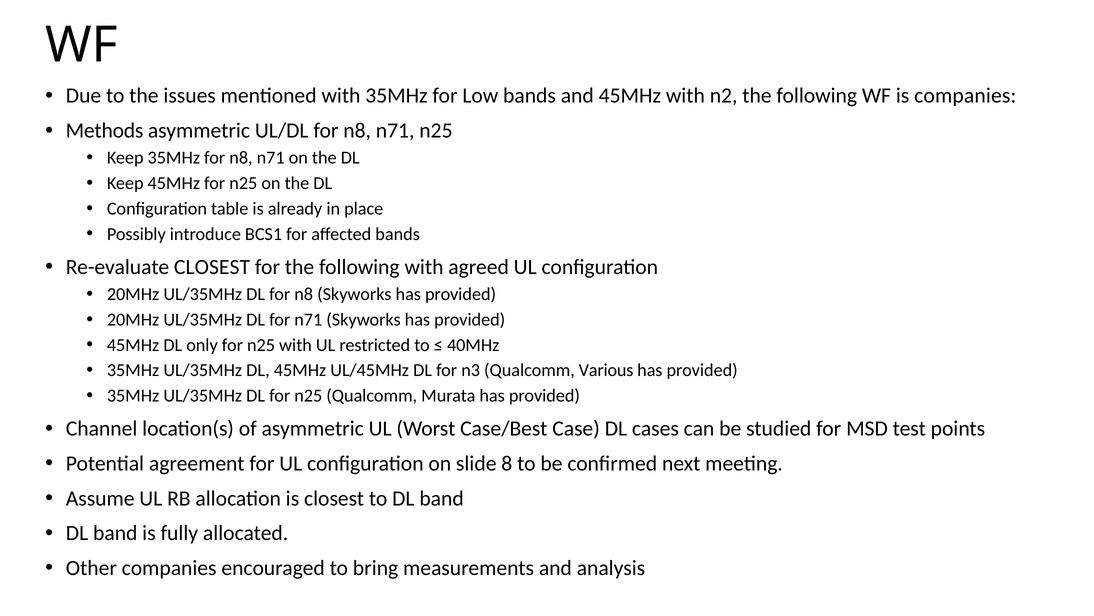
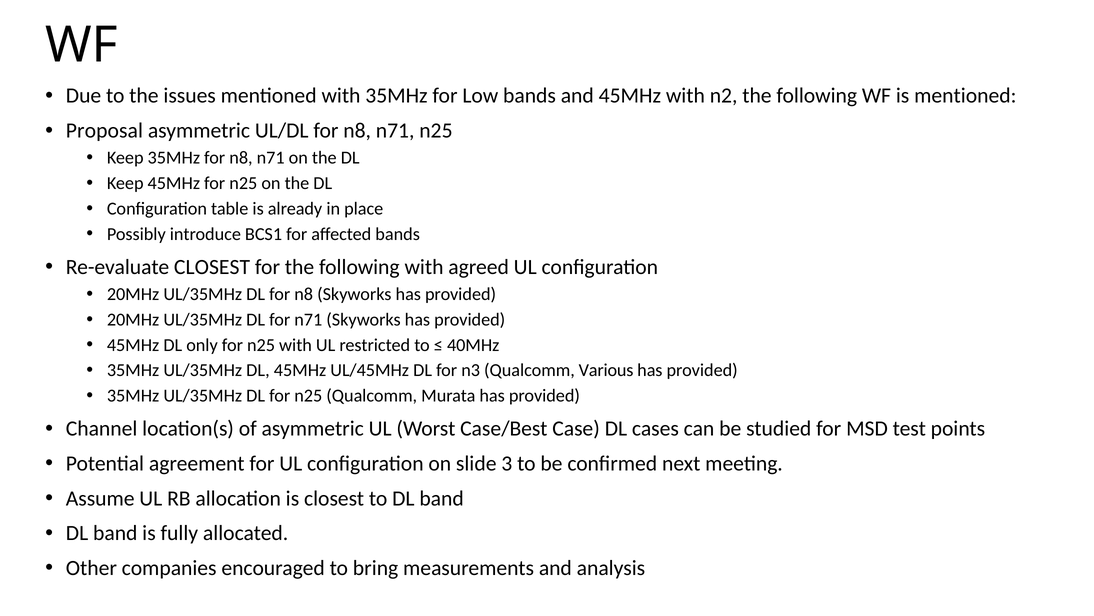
is companies: companies -> mentioned (965, 96)
Methods: Methods -> Proposal (104, 130)
8: 8 -> 3 (507, 463)
